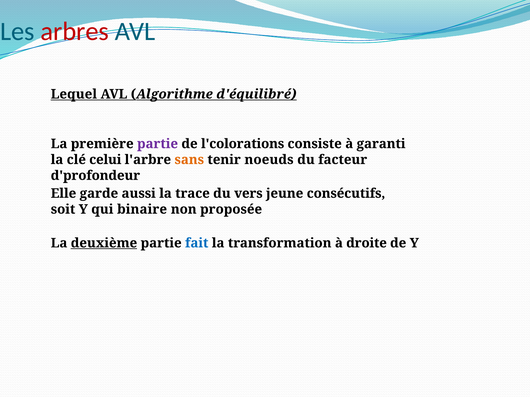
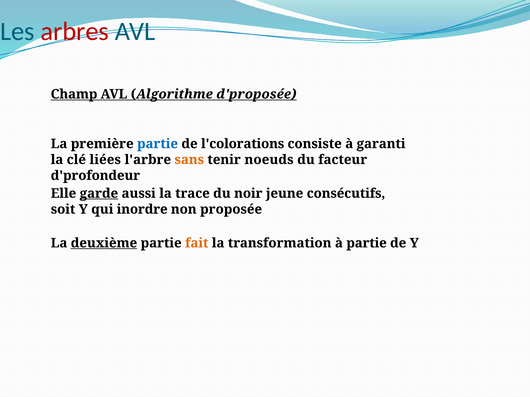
Lequel: Lequel -> Champ (74, 94)
d'équilibré: d'équilibré -> d'proposée (256, 94)
partie colour: purple -> blue (158, 144)
celui: celui -> liées (105, 160)
garde underline: none -> present (99, 194)
vers: vers -> noir (248, 194)
binaire: binaire -> inordre (142, 210)
fait colour: blue -> orange (197, 243)
à droite: droite -> partie (367, 243)
